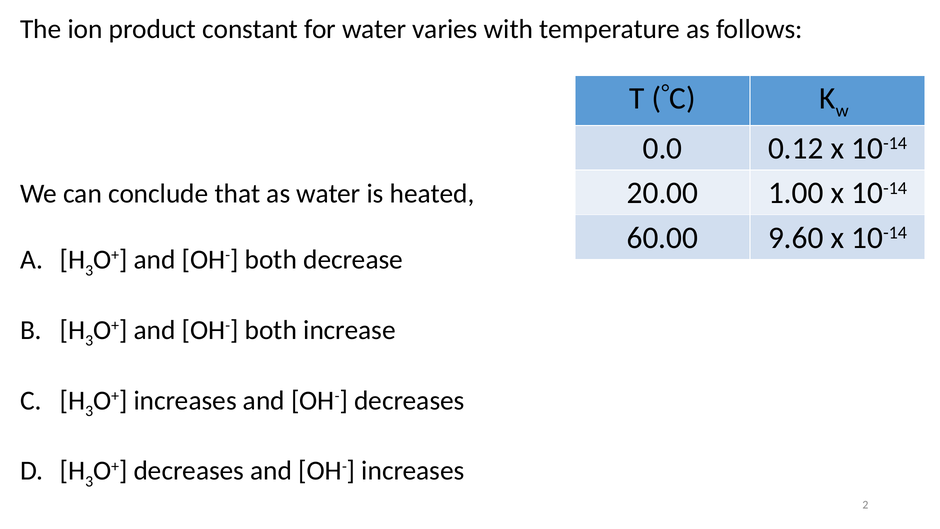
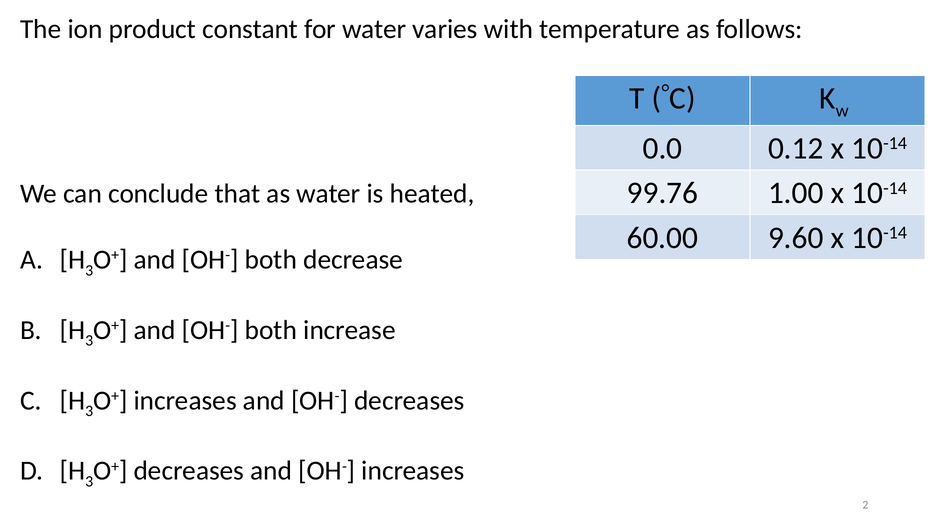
20.00: 20.00 -> 99.76 (662, 193)
